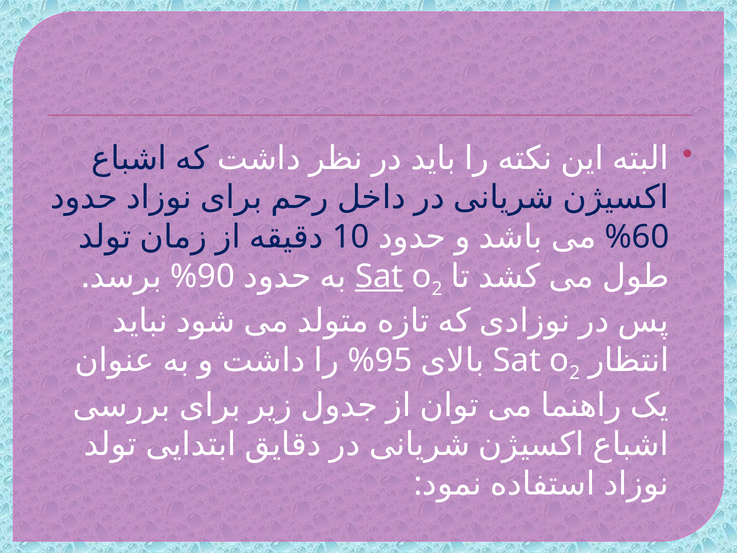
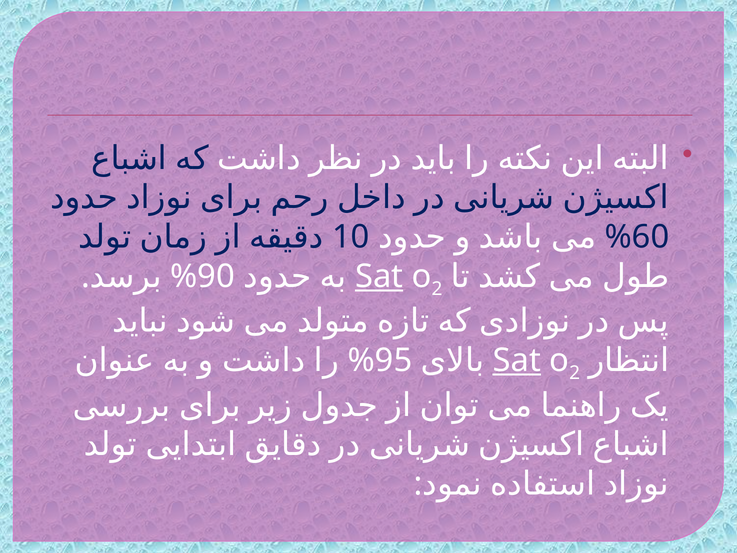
Sat underline: none -> present (517, 360)
